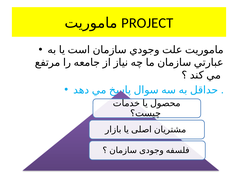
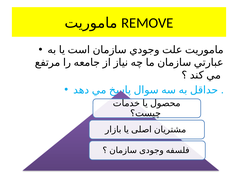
PROJECT: PROJECT -> REMOVE (147, 23)
